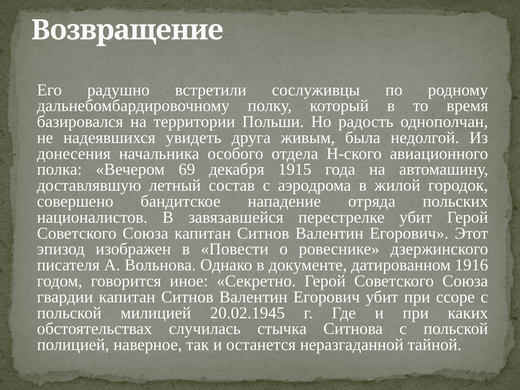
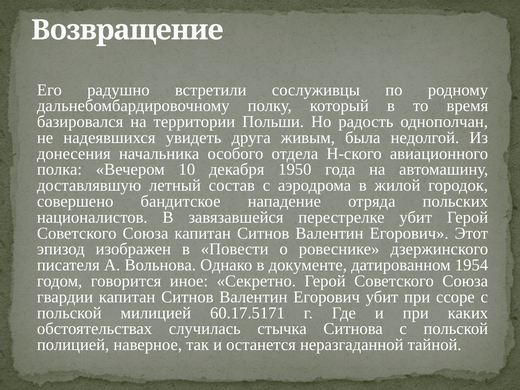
69: 69 -> 10 (187, 170)
1915: 1915 -> 1950 (295, 170)
1916: 1916 -> 1954 (472, 265)
20.02.1945: 20.02.1945 -> 60.17.5171 (247, 313)
